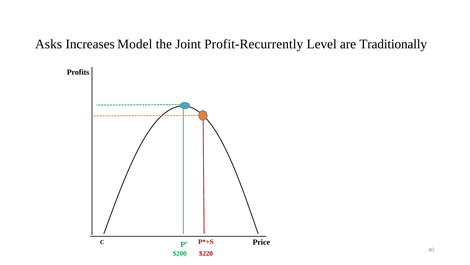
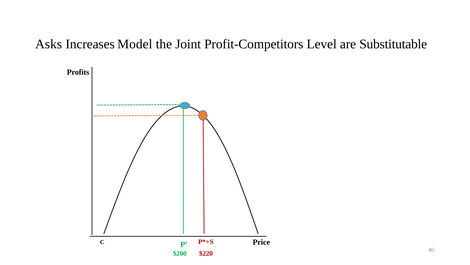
Profit-Recurrently: Profit-Recurrently -> Profit-Competitors (254, 44)
Traditionally: Traditionally -> Substitutable (393, 44)
